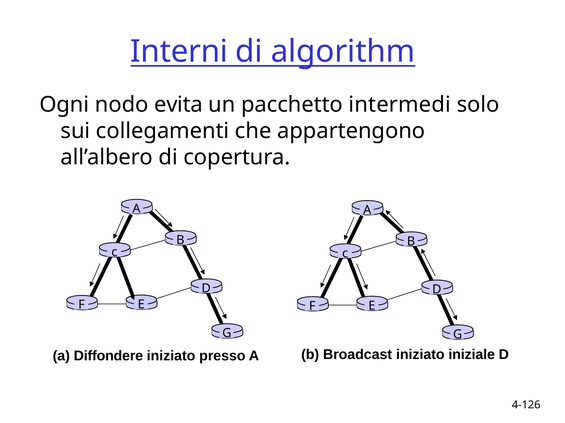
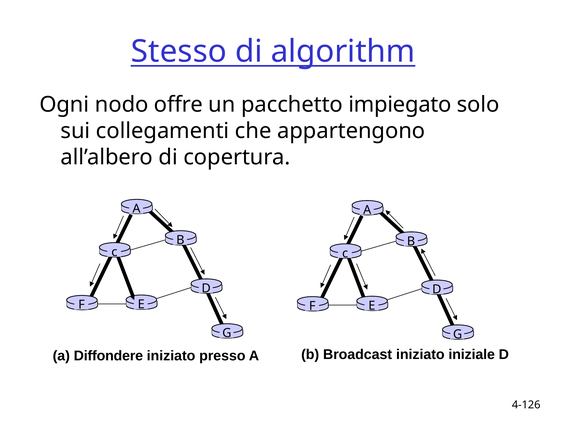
Interni: Interni -> Stesso (179, 52)
evita: evita -> offre (178, 105)
intermedi: intermedi -> impiegato (400, 105)
